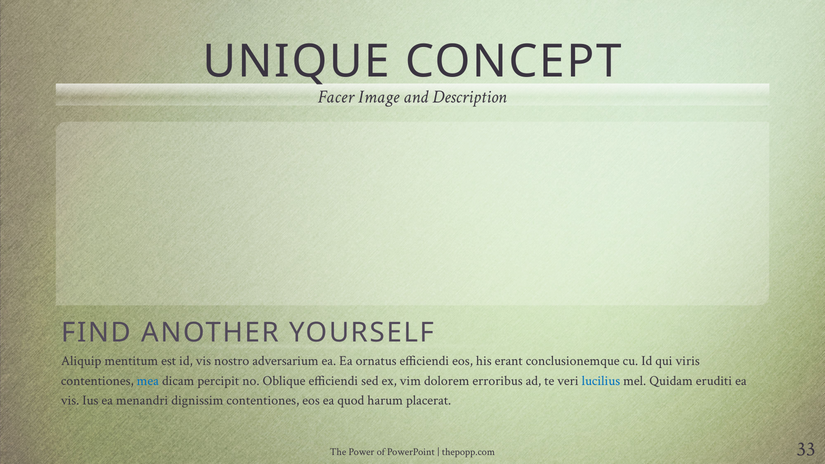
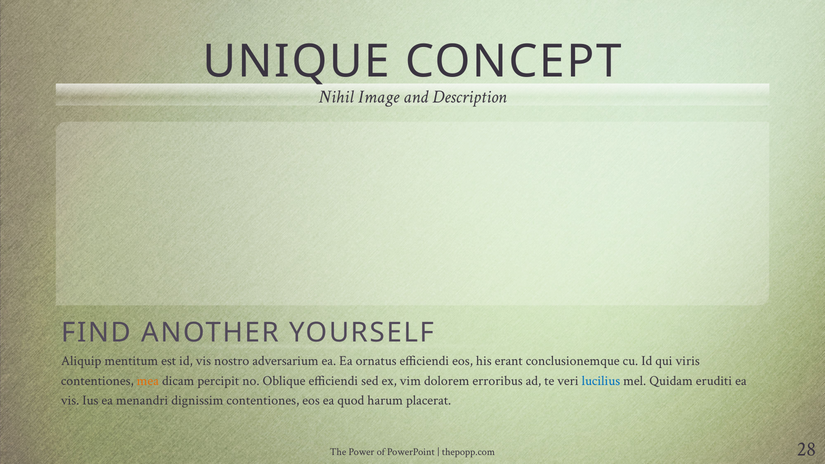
Facer: Facer -> Nihil (336, 97)
mea colour: blue -> orange (148, 381)
33: 33 -> 28 (806, 449)
